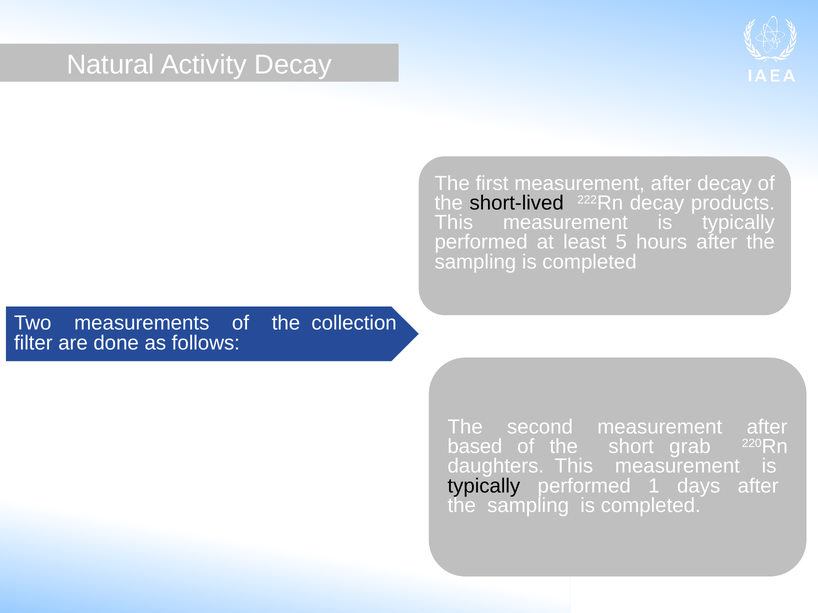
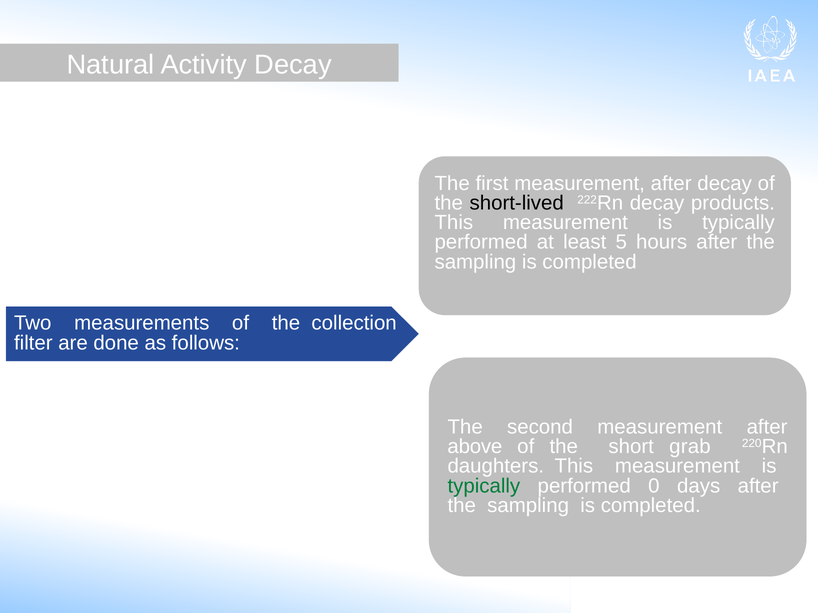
based: based -> above (475, 447)
typically colour: black -> green (484, 486)
1: 1 -> 0 (654, 486)
